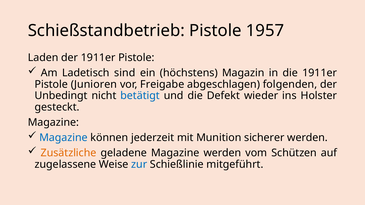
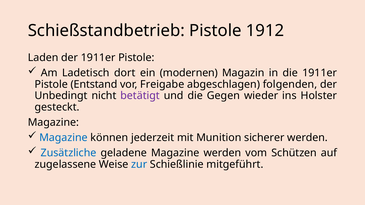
1957: 1957 -> 1912 (265, 31)
sind: sind -> dort (125, 73)
höchstens: höchstens -> modernen (189, 73)
Junioren: Junioren -> Entstand (94, 84)
betätigt colour: blue -> purple (140, 96)
Defekt: Defekt -> Gegen (223, 96)
Zusätzliche colour: orange -> blue (69, 153)
